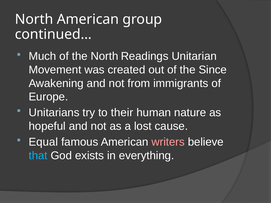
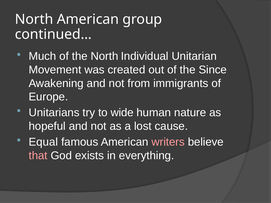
Readings: Readings -> Individual (145, 56)
their: their -> wide (122, 113)
that colour: light blue -> pink (38, 156)
